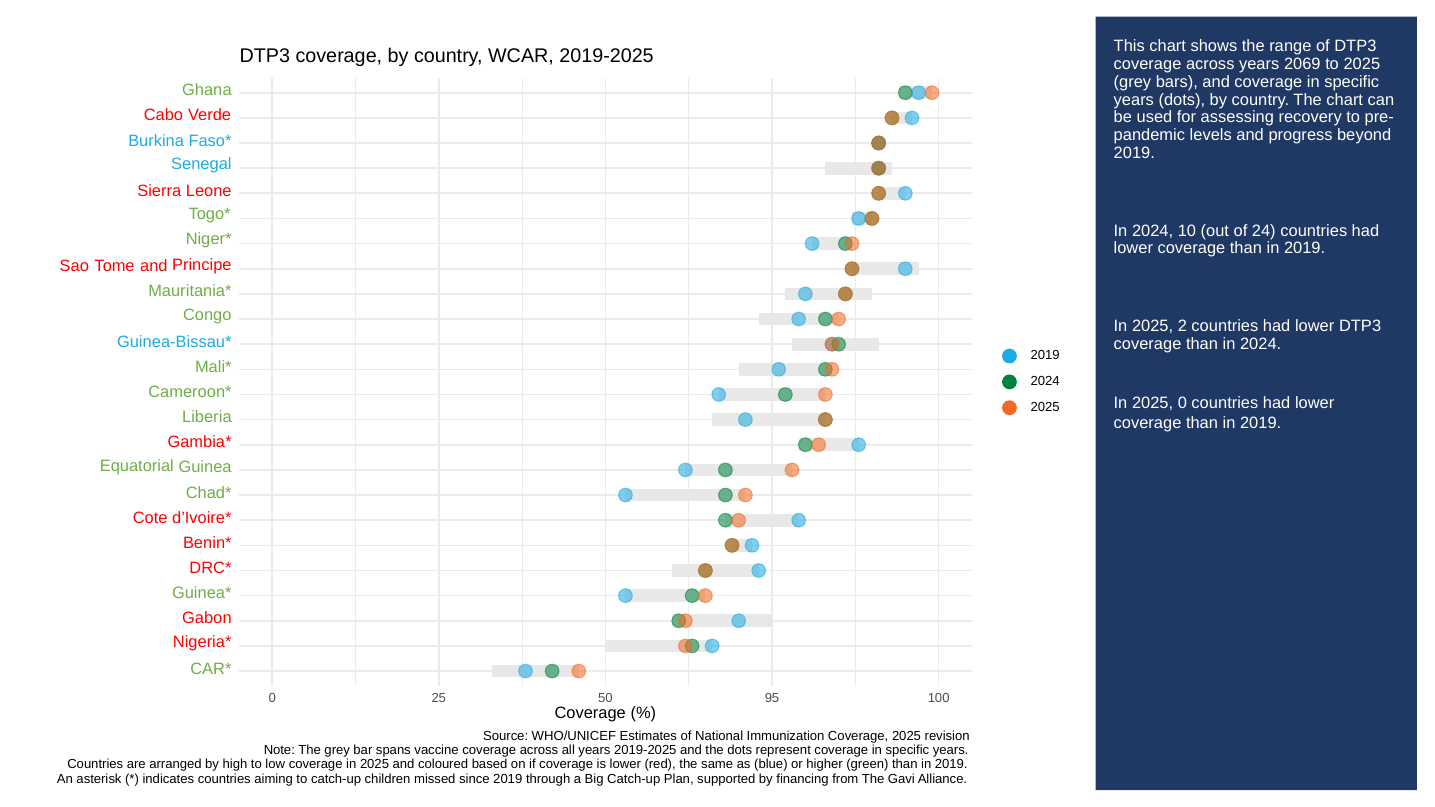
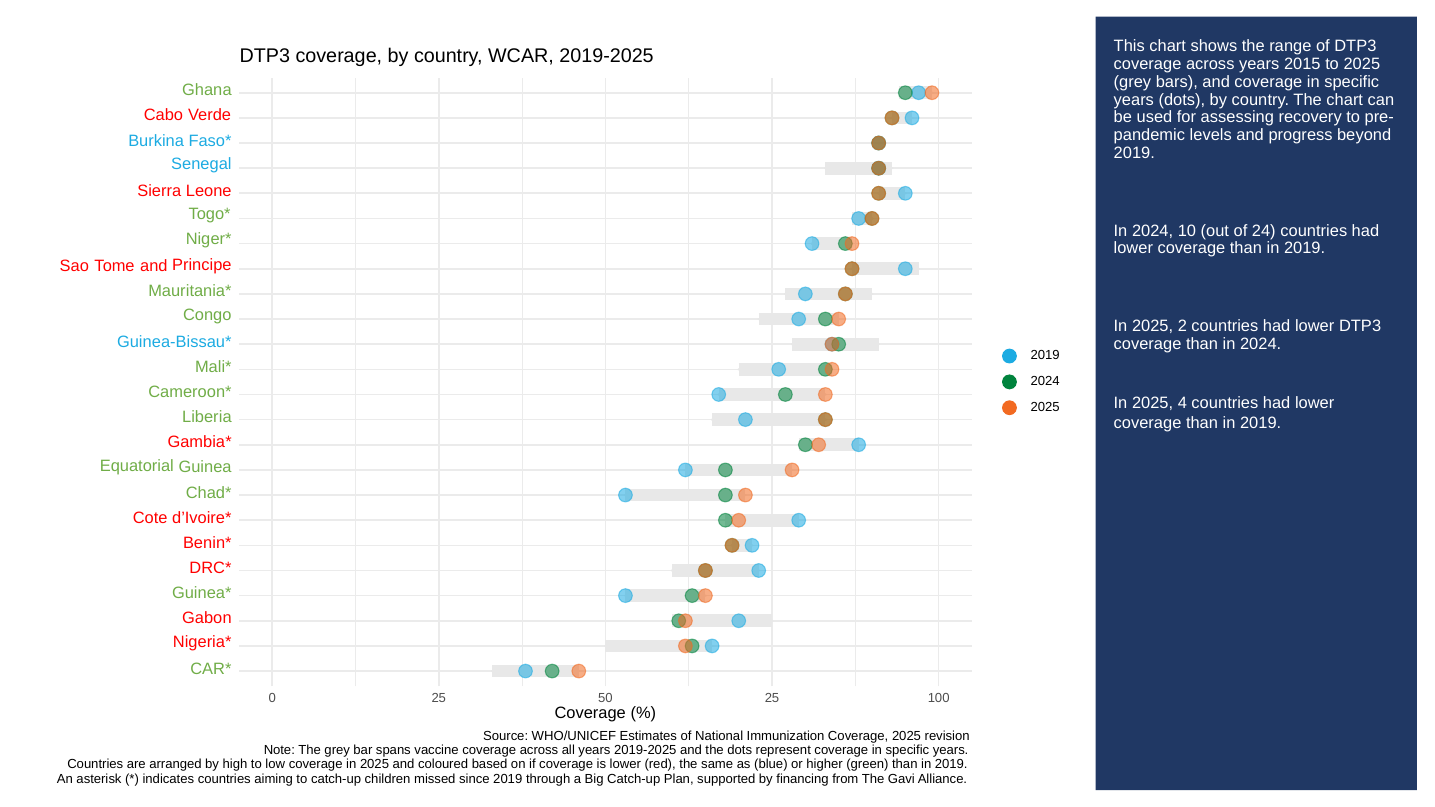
2069: 2069 -> 2015 (1302, 64)
2025 0: 0 -> 4 (1182, 403)
50 95: 95 -> 25 (772, 698)
